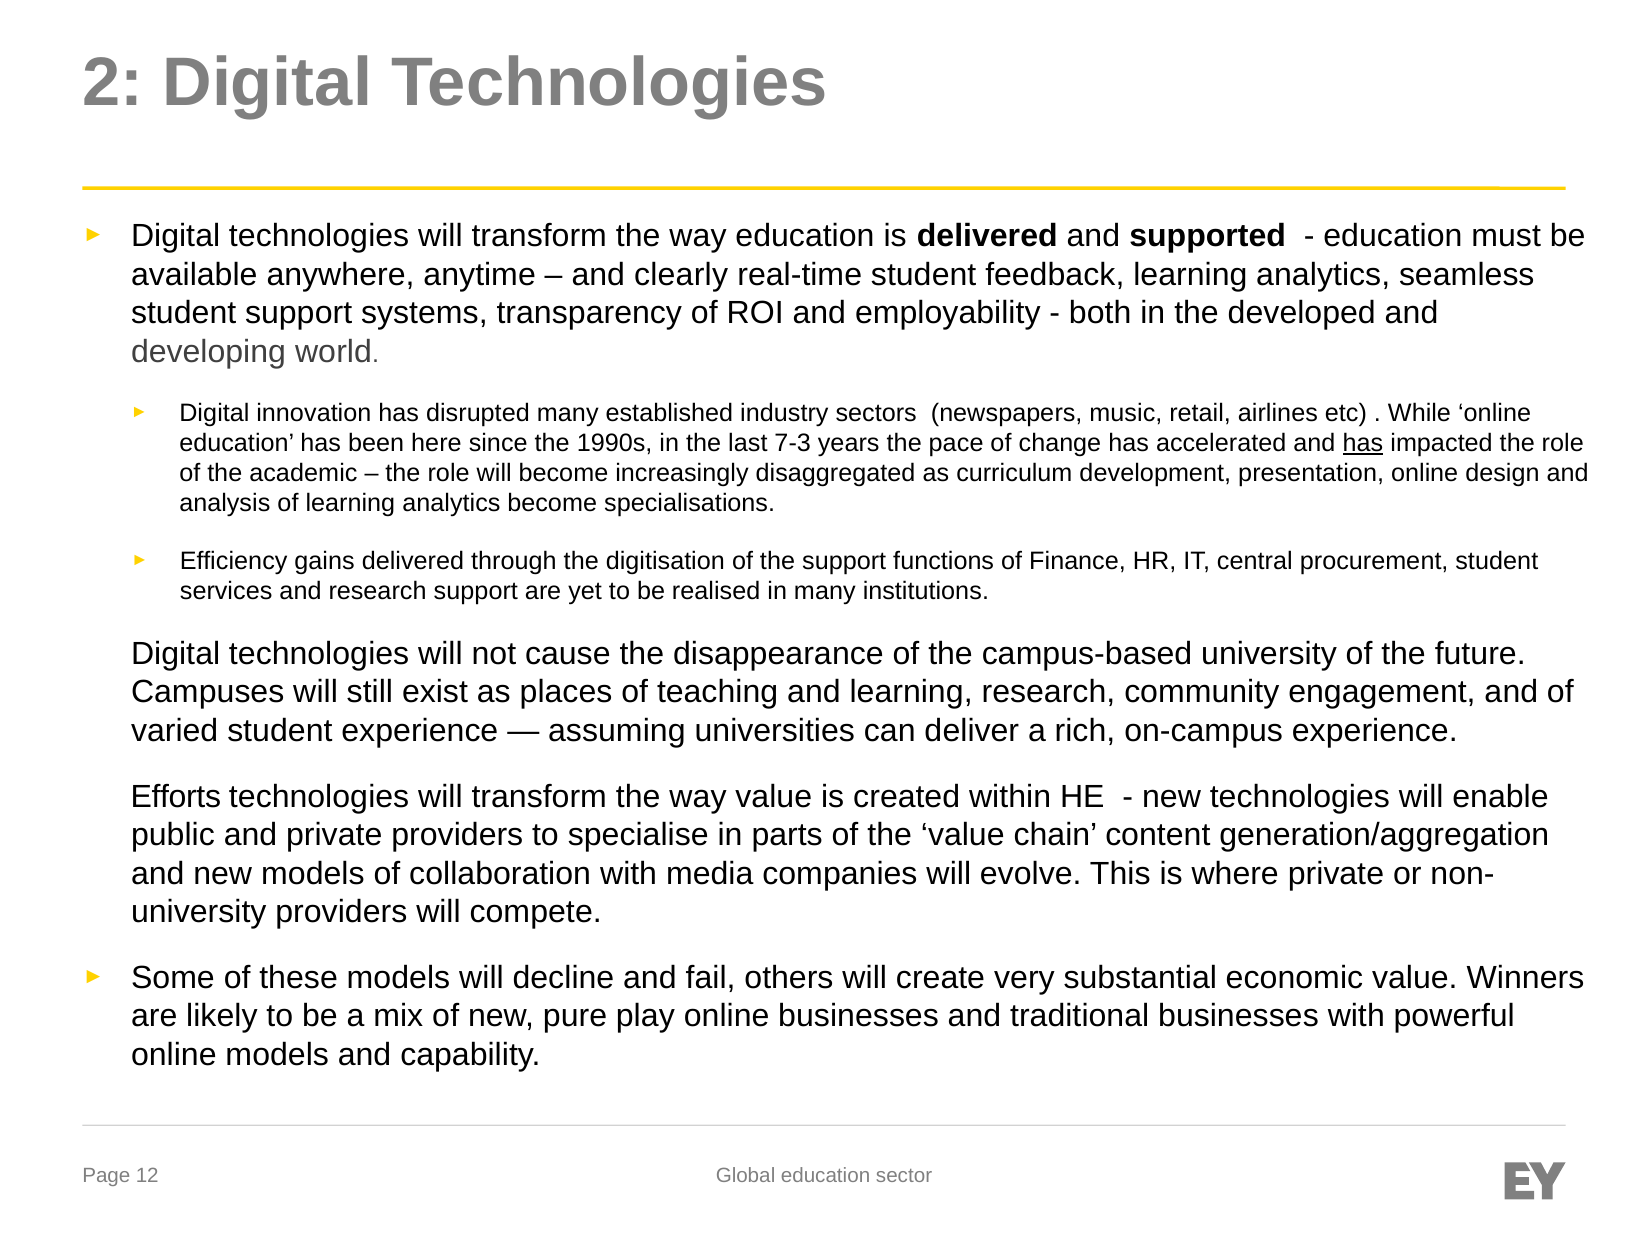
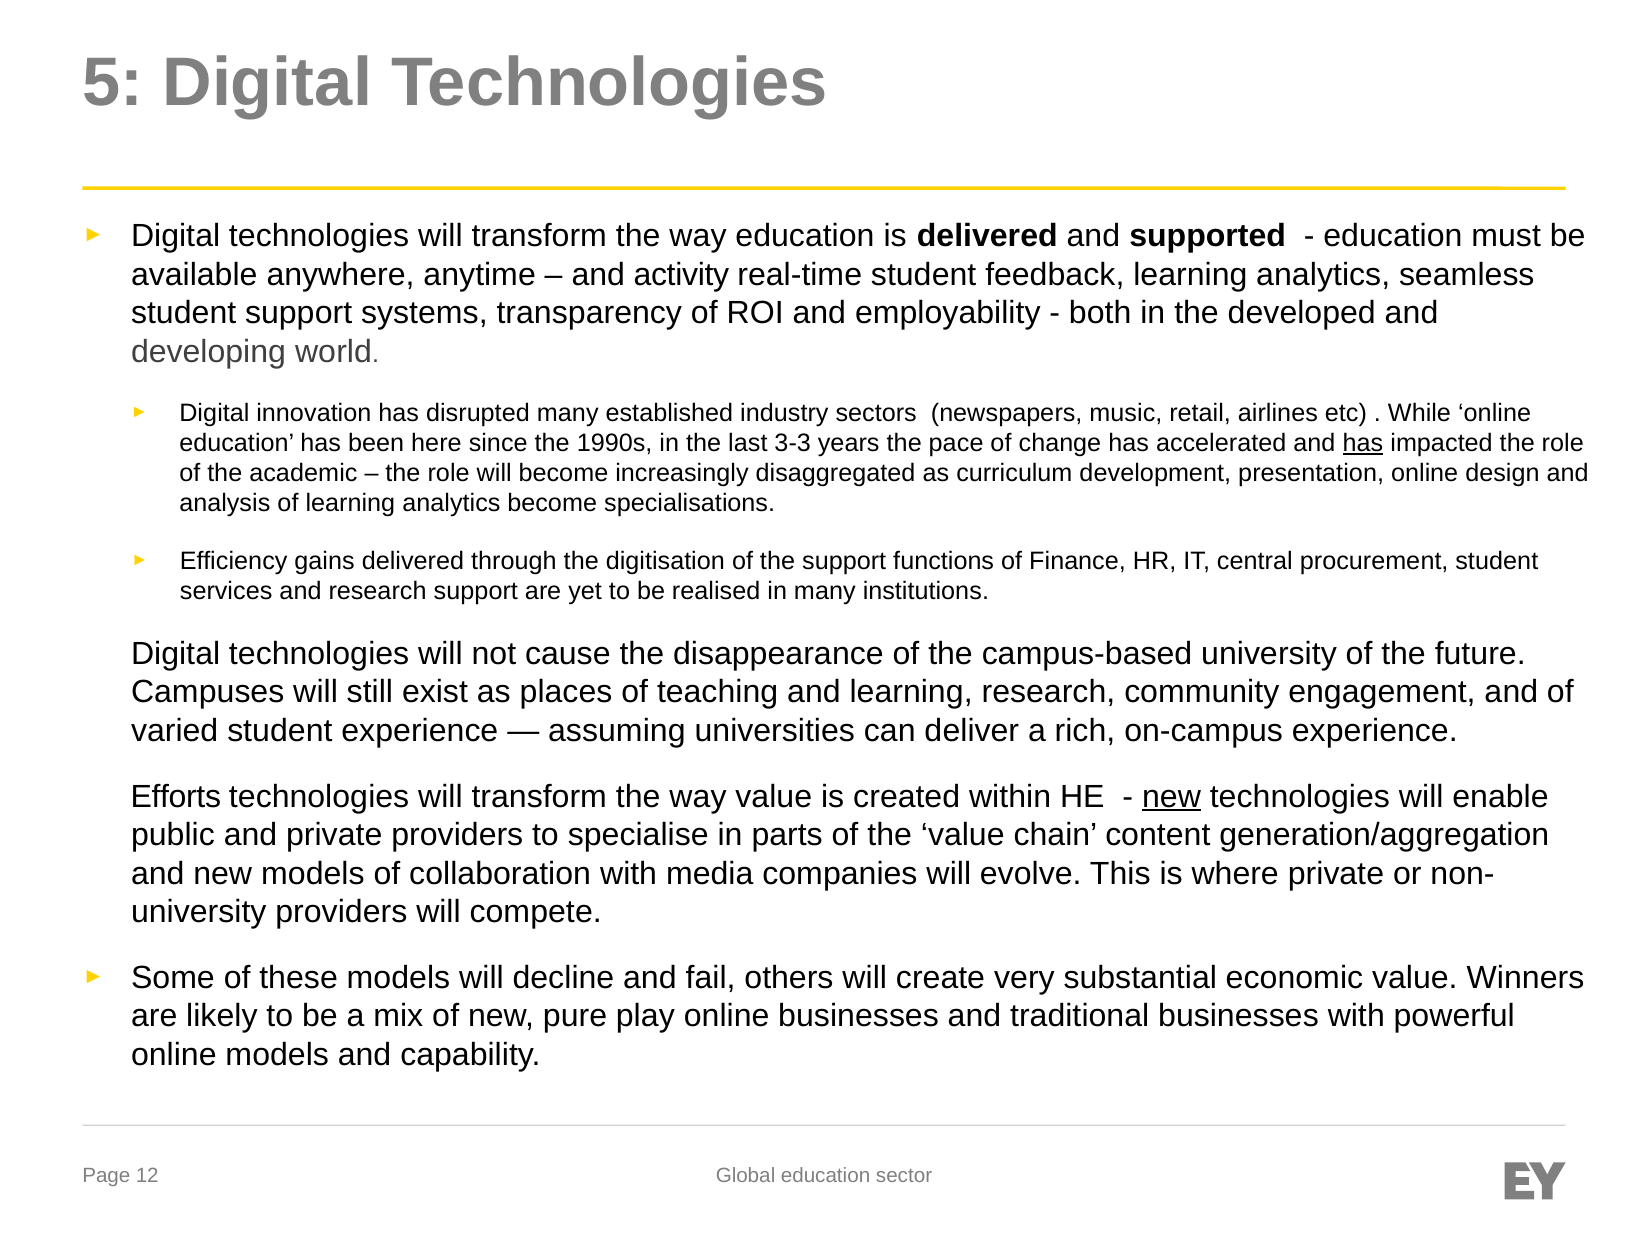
2: 2 -> 5 (113, 83)
clearly: clearly -> activity (681, 275)
7-3: 7-3 -> 3-3 (793, 443)
new underline: none -> present (1172, 797)
